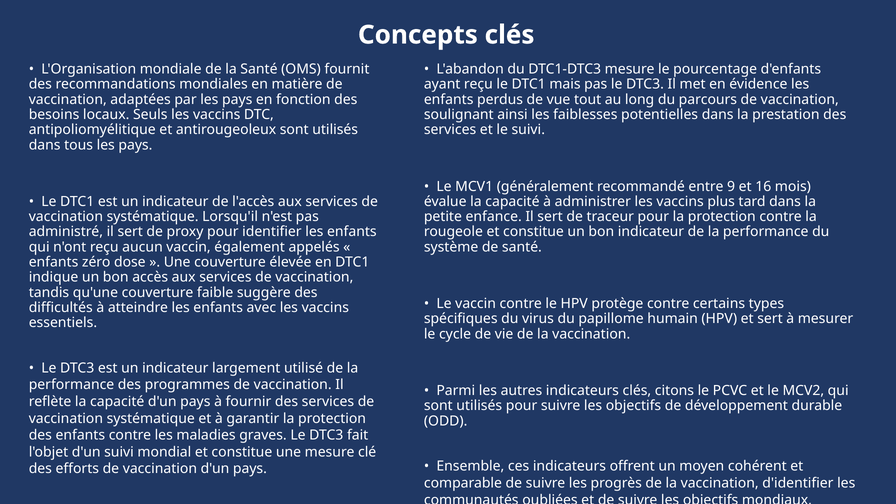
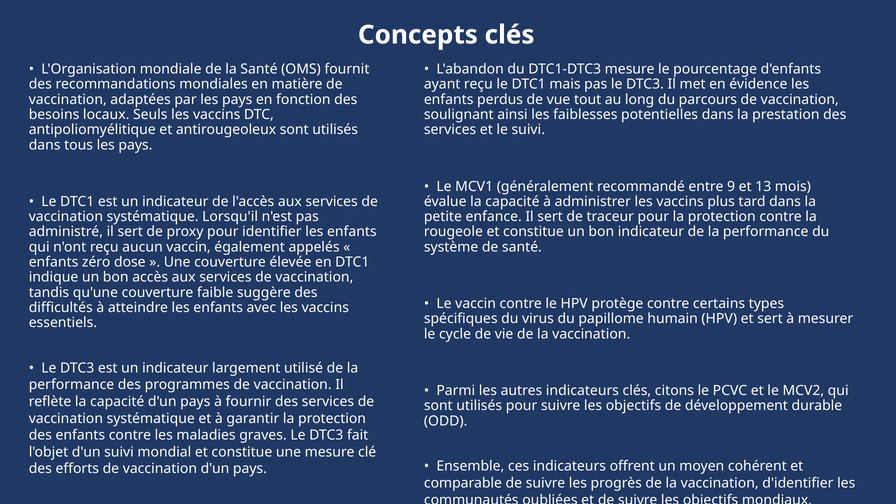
16: 16 -> 13 (763, 186)
